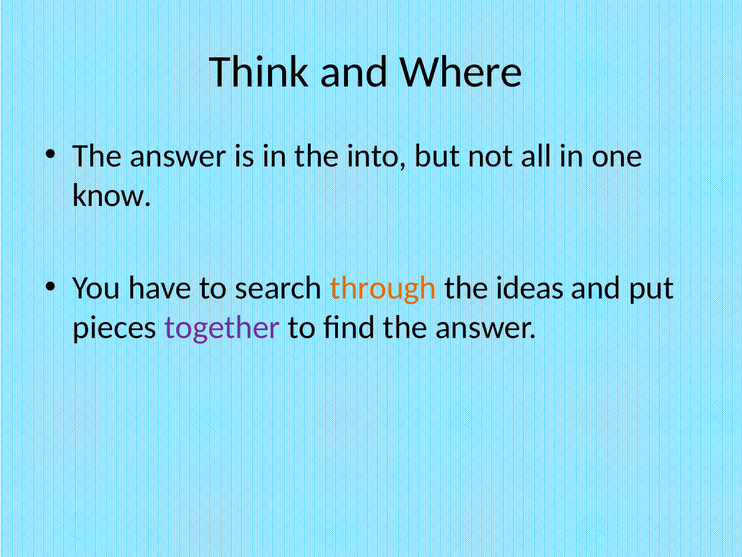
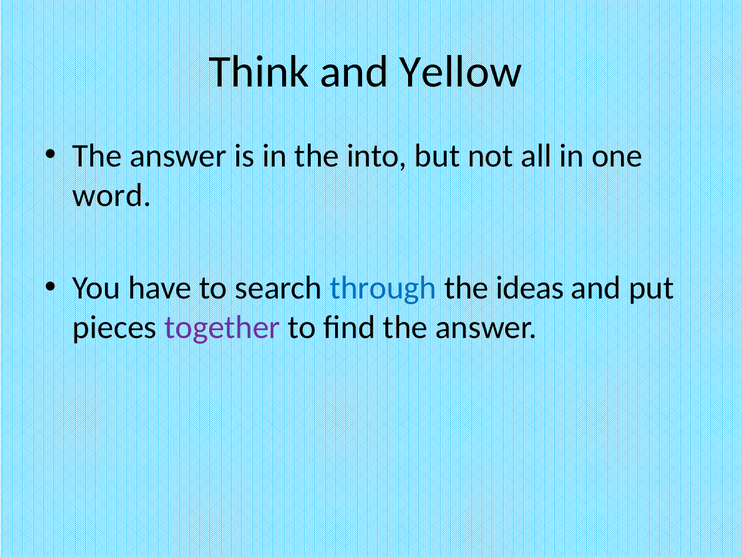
Where: Where -> Yellow (461, 72)
know: know -> word (112, 195)
through colour: orange -> blue (383, 288)
